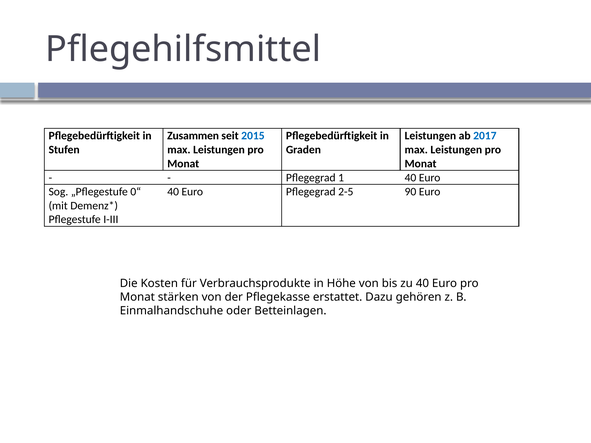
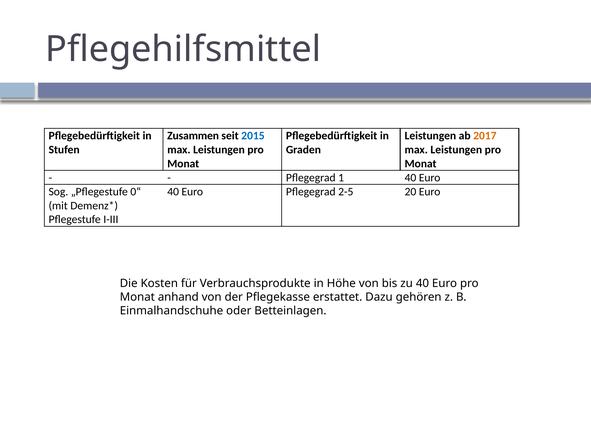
2017 colour: blue -> orange (485, 136)
90: 90 -> 20 (410, 192)
stärken: stärken -> anhand (178, 297)
